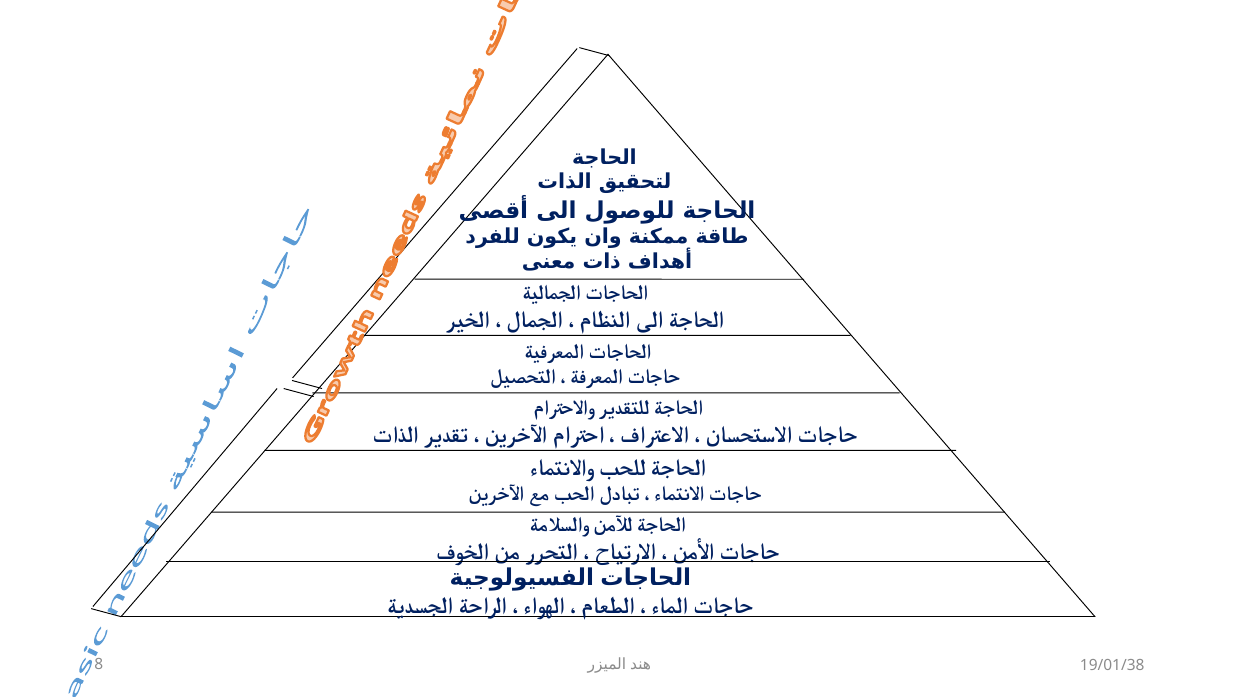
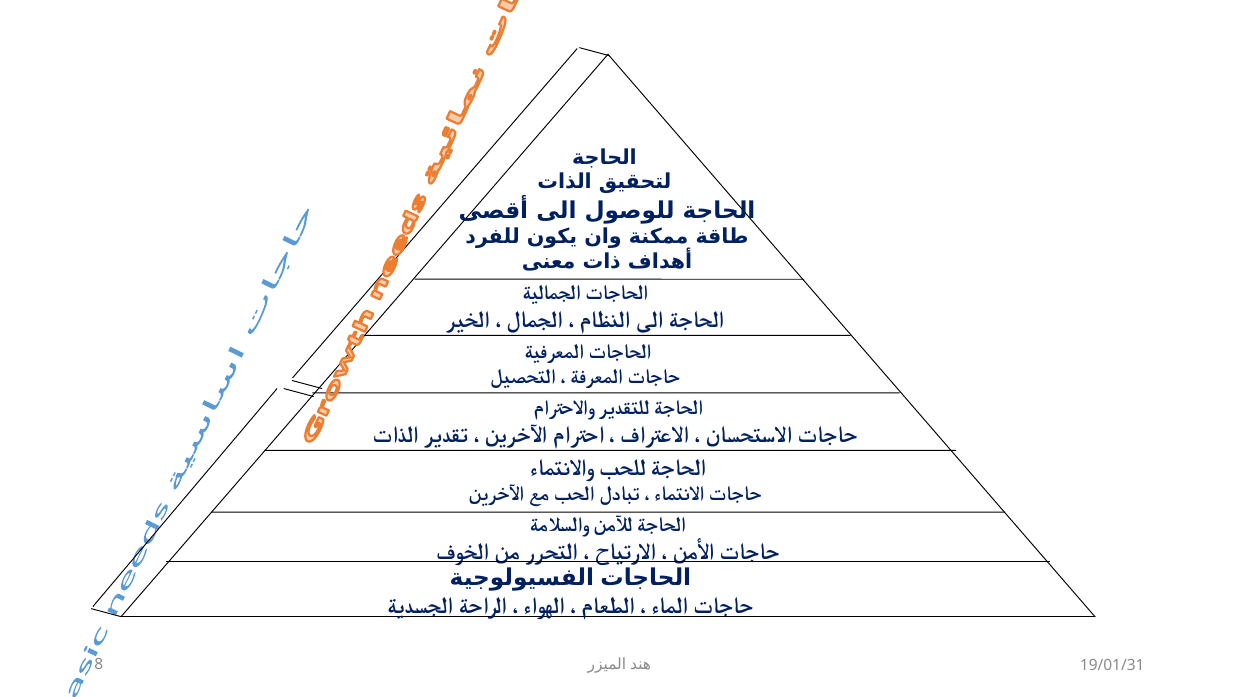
19/01/38: 19/01/38 -> 19/01/31 (1112, 666)
